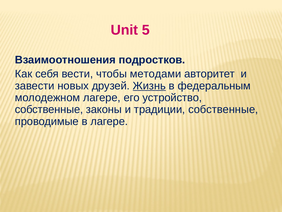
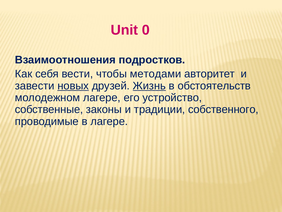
5: 5 -> 0 (146, 30)
новых underline: none -> present (73, 86)
федеральным: федеральным -> обстоятельств (214, 86)
традиции собственные: собственные -> собственного (223, 109)
